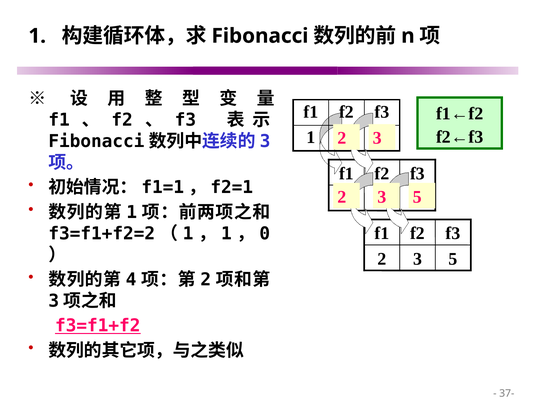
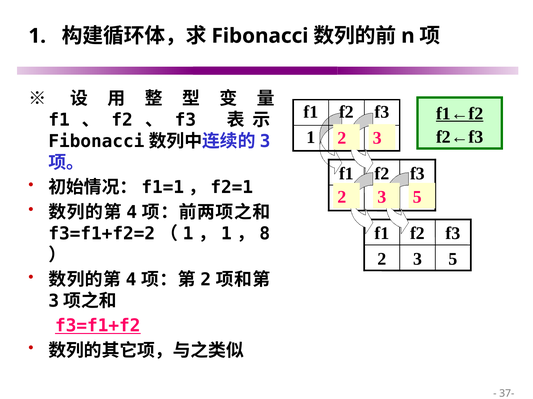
f1←f2 underline: none -> present (460, 114)
1: 1 -> 4 (132, 213)
0: 0 -> 8 (265, 234)
